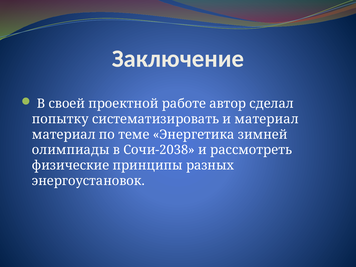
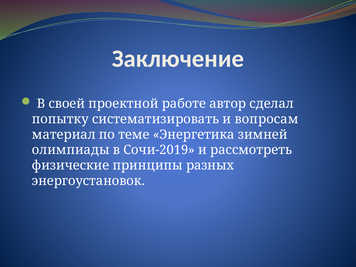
и материал: материал -> вопросам (267, 119)
Сочи-2038: Сочи-2038 -> Сочи-2019 (159, 150)
